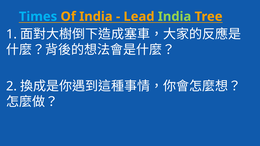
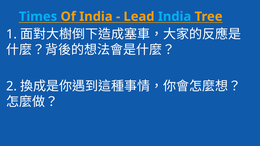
India colour: light green -> light blue (175, 17)
